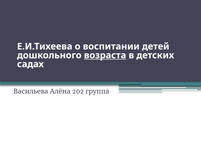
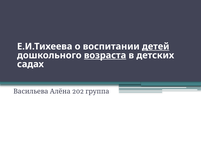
детей underline: none -> present (156, 46)
